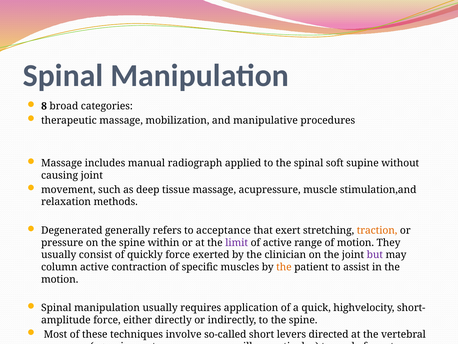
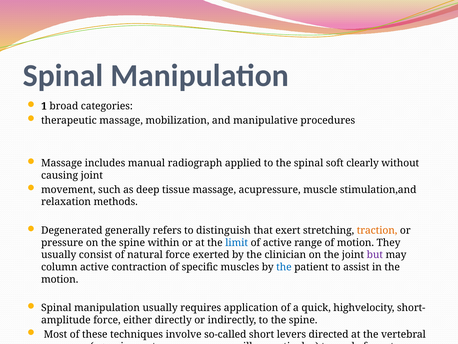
8: 8 -> 1 (44, 106)
supine: supine -> clearly (363, 163)
acceptance: acceptance -> distinguish (223, 230)
limit colour: purple -> blue (237, 242)
quickly: quickly -> natural (145, 255)
the colour: orange -> blue (284, 267)
